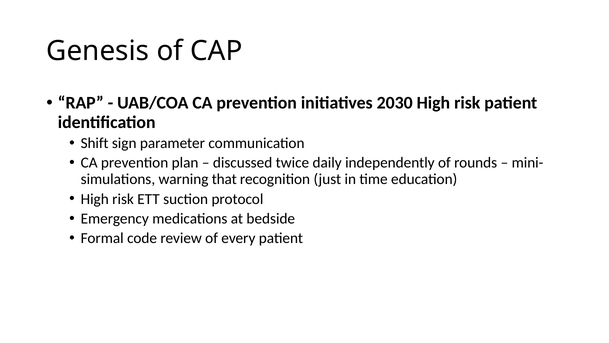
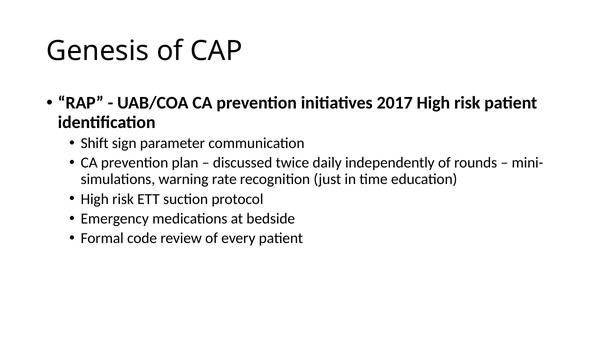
2030: 2030 -> 2017 (395, 103)
that: that -> rate (224, 179)
